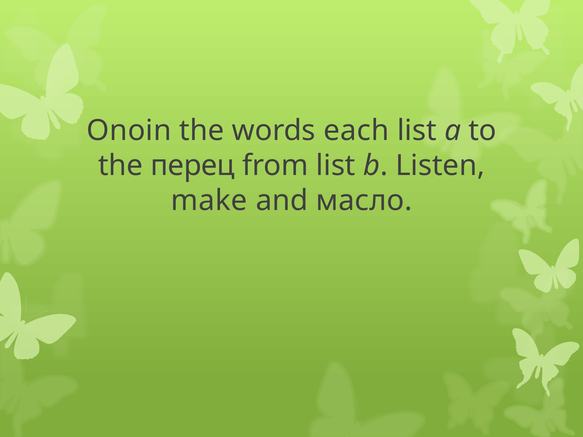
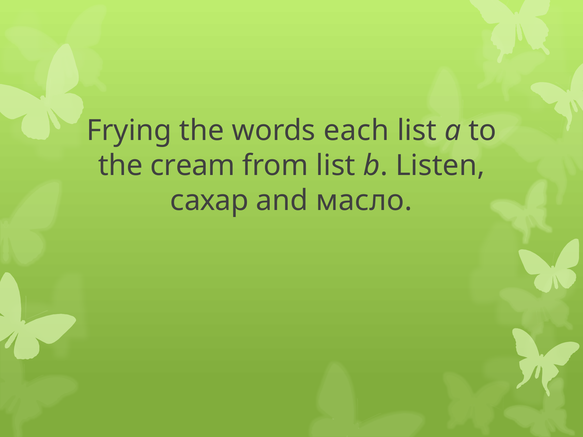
Onoin: Onoin -> Frying (129, 131)
перец: перец -> cream (193, 166)
make: make -> сахар (209, 201)
